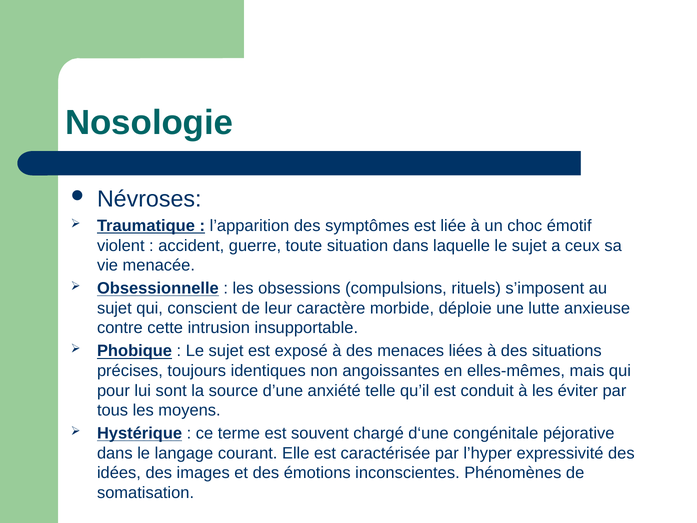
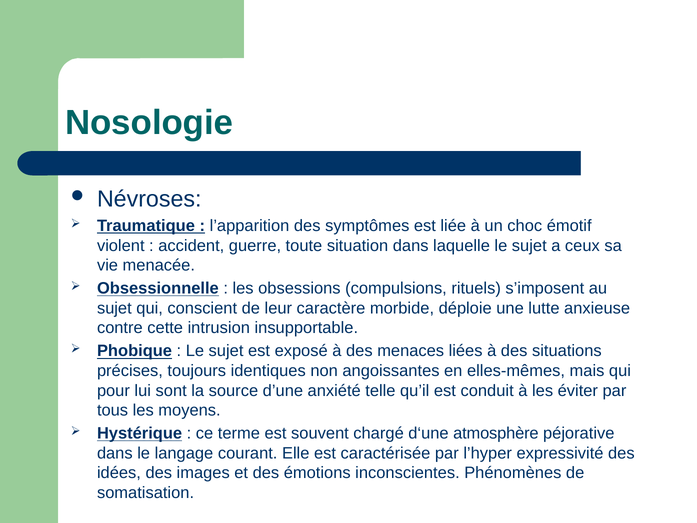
congénitale: congénitale -> atmosphère (496, 433)
